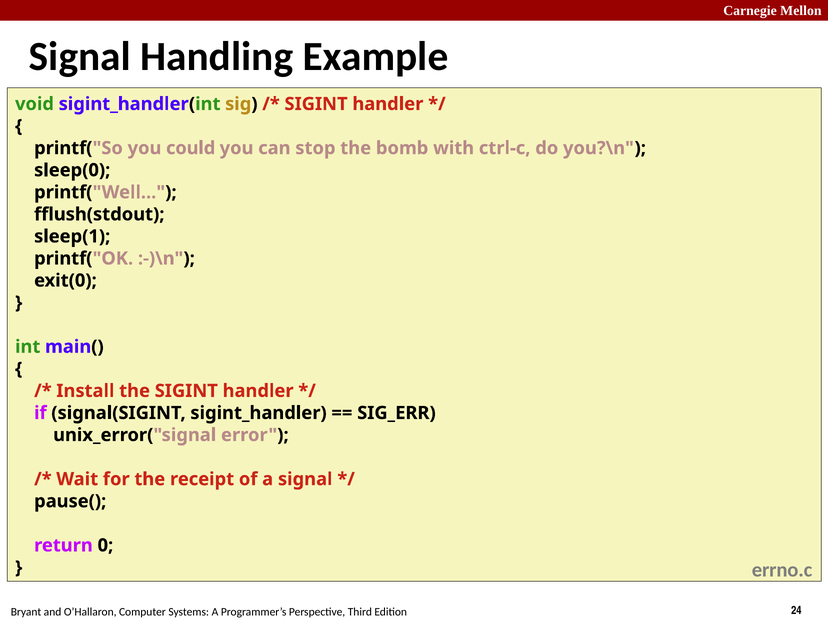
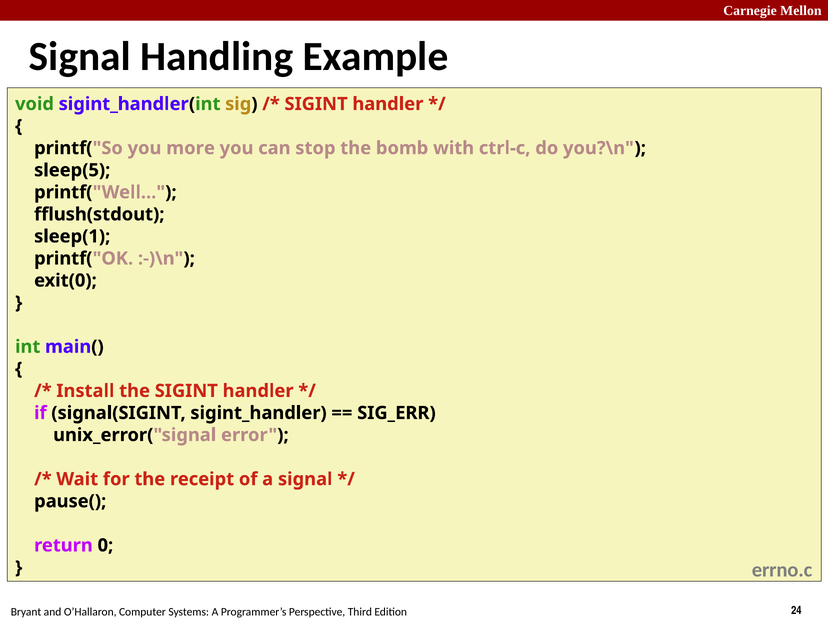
could: could -> more (191, 148)
sleep(0: sleep(0 -> sleep(5 (72, 170)
